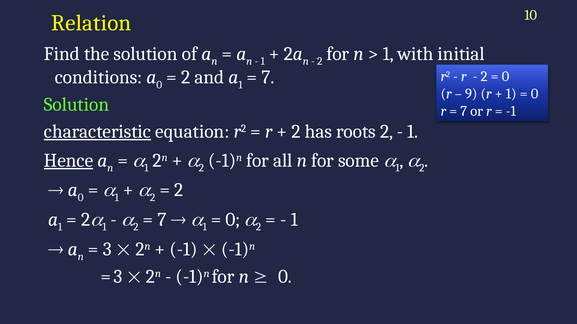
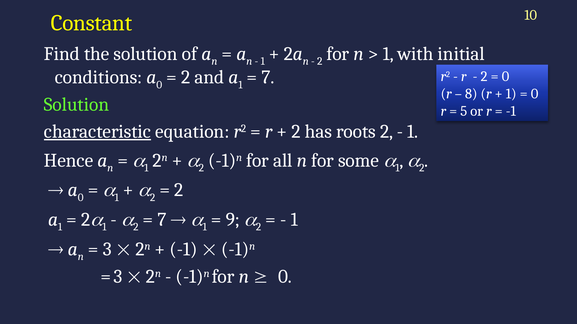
Relation: Relation -> Constant (92, 23)
9: 9 -> 8 (471, 94)
7: 7 -> 5 (464, 111)
Hence underline: present -> none (69, 161)
0: 0 -> 9 (233, 220)
